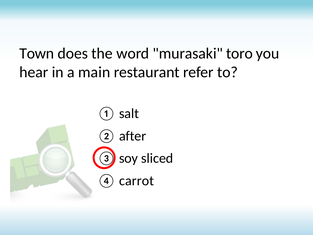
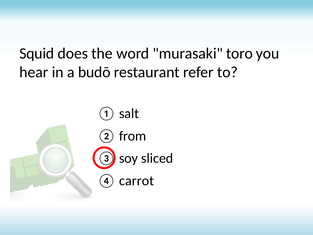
Town: Town -> Squid (37, 53)
main: main -> budō (94, 72)
after: after -> from (133, 136)
